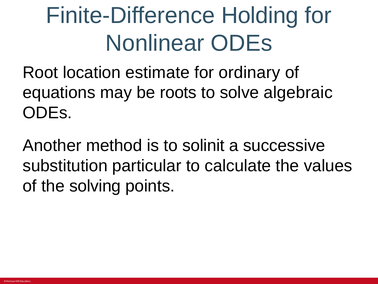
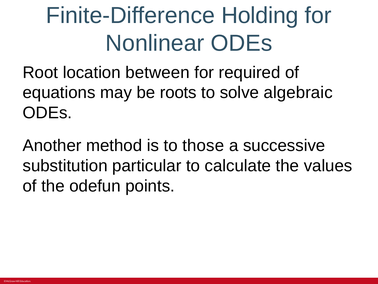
estimate: estimate -> between (158, 72)
ordinary: ordinary -> required (250, 72)
solinit: solinit -> those (203, 145)
solving: solving -> odefun (95, 186)
